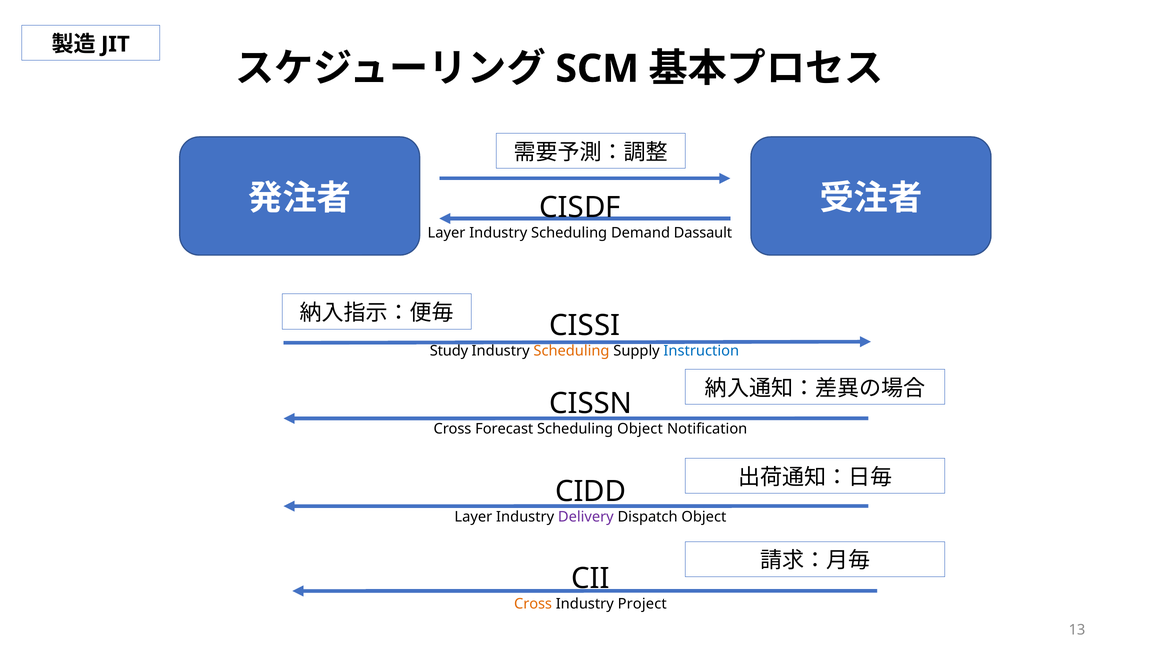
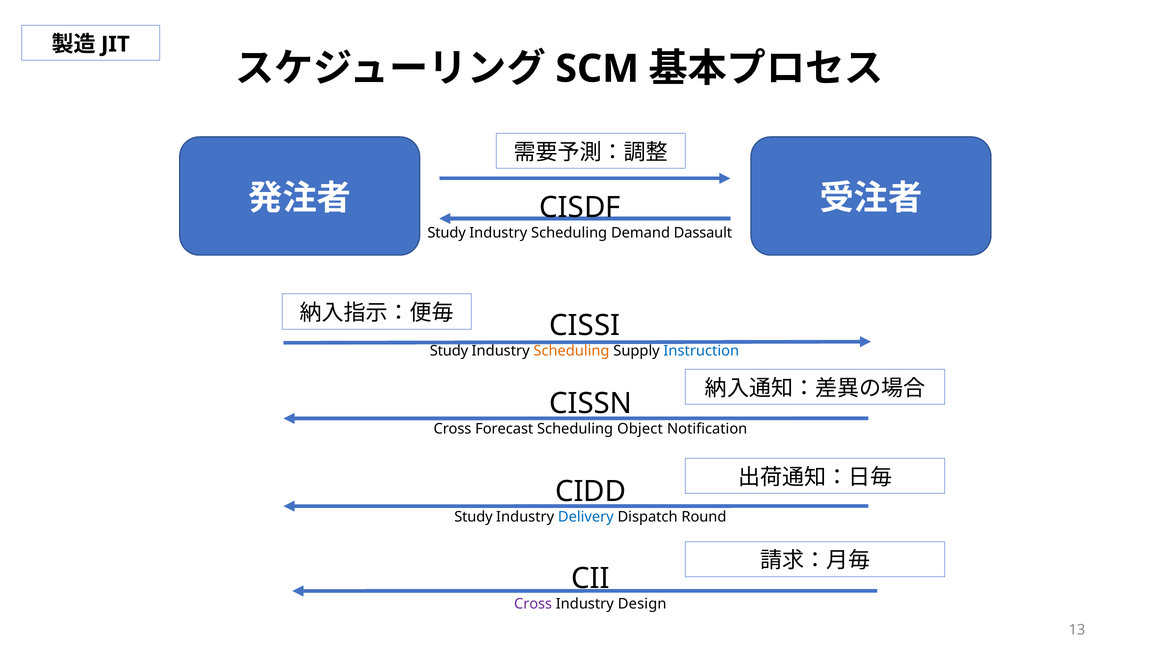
Layer: Layer -> Study (447, 233)
Layer: Layer -> Study (473, 517)
Delivery colour: purple -> blue (586, 517)
Dispatch Object: Object -> Round (704, 517)
Cross colour: orange -> purple (533, 604)
Project: Project -> Design (642, 604)
